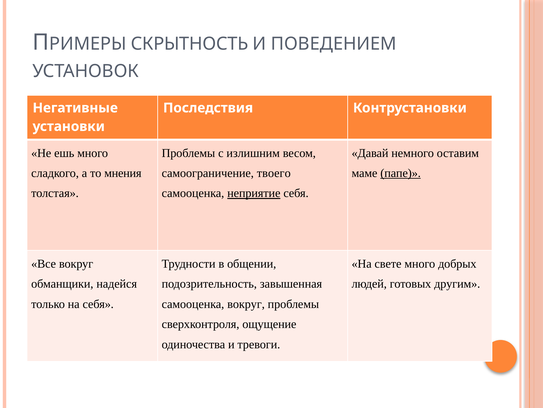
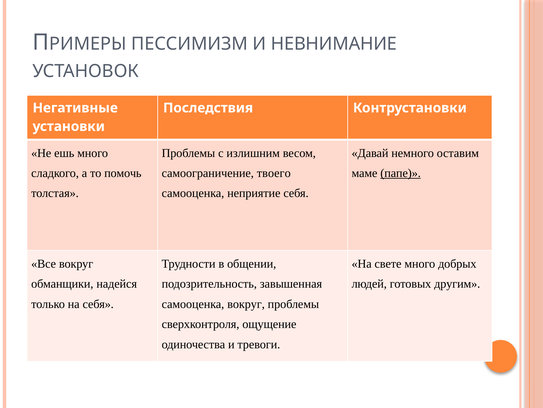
СКРЫТНОСТЬ: СКРЫТНОСТЬ -> ПЕССИМИЗМ (190, 44)
ПОВЕДЕНИЕМ: ПОВЕДЕНИЕМ -> НЕВНИМАНИЕ (334, 44)
мнения: мнения -> помочь (123, 173)
неприятие underline: present -> none (254, 193)
